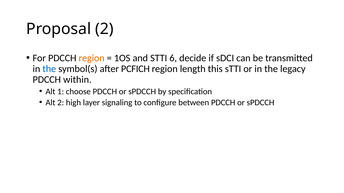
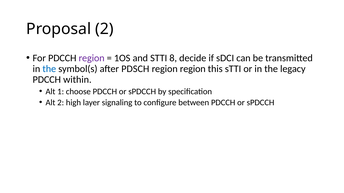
region colour: orange -> purple (92, 58)
6: 6 -> 8 (173, 58)
PCFICH: PCFICH -> PDSCH (135, 69)
region length: length -> region (193, 69)
